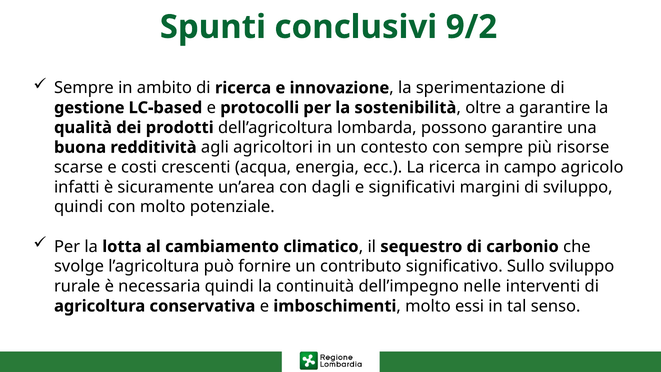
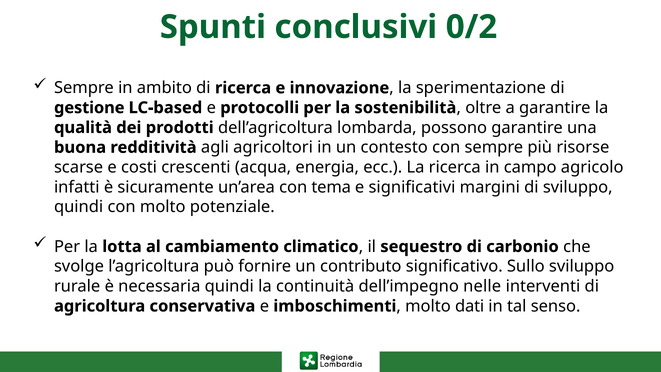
9/2: 9/2 -> 0/2 (471, 27)
dagli: dagli -> tema (331, 187)
essi: essi -> dati (470, 306)
